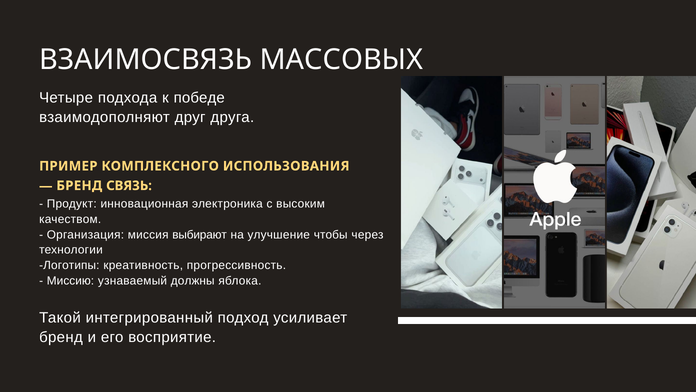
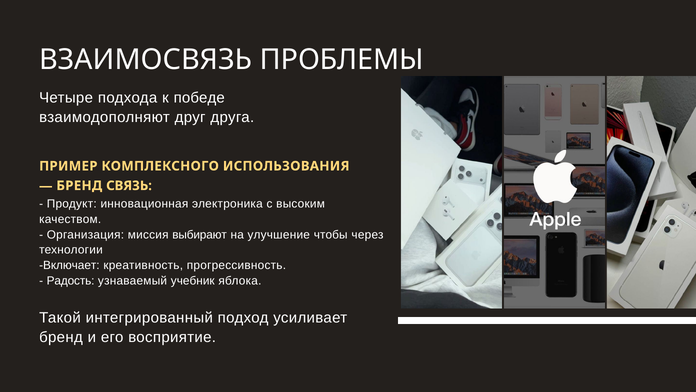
МАССОВЫХ: МАССОВЫХ -> ПРОБЛЕМЫ (342, 59)
Логотипы: Логотипы -> Включает (69, 265)
Миссию: Миссию -> Радость (71, 280)
должны: должны -> учебник (193, 280)
